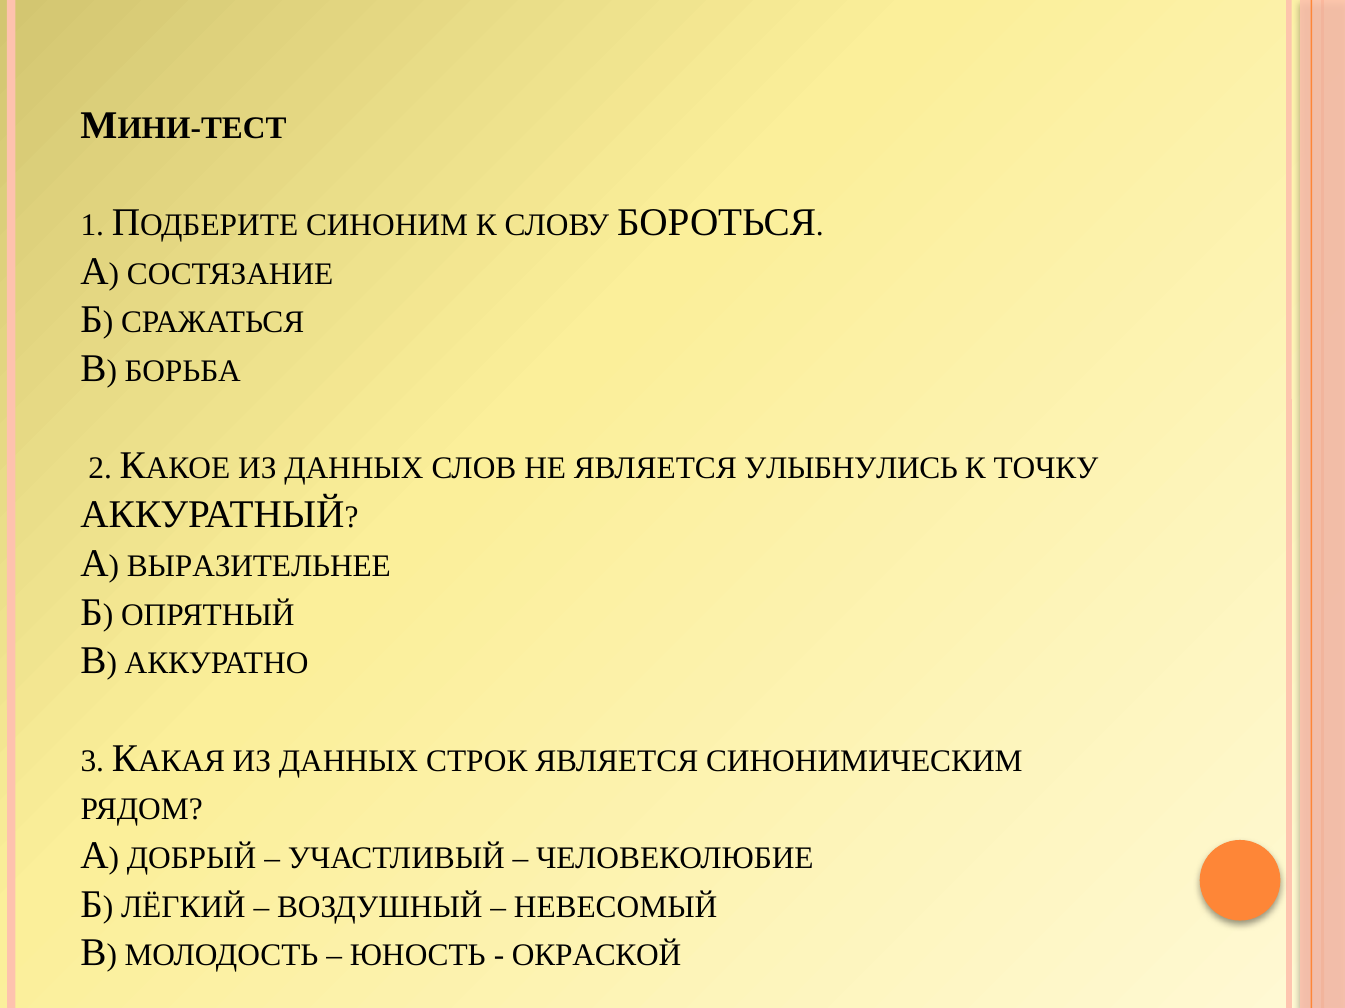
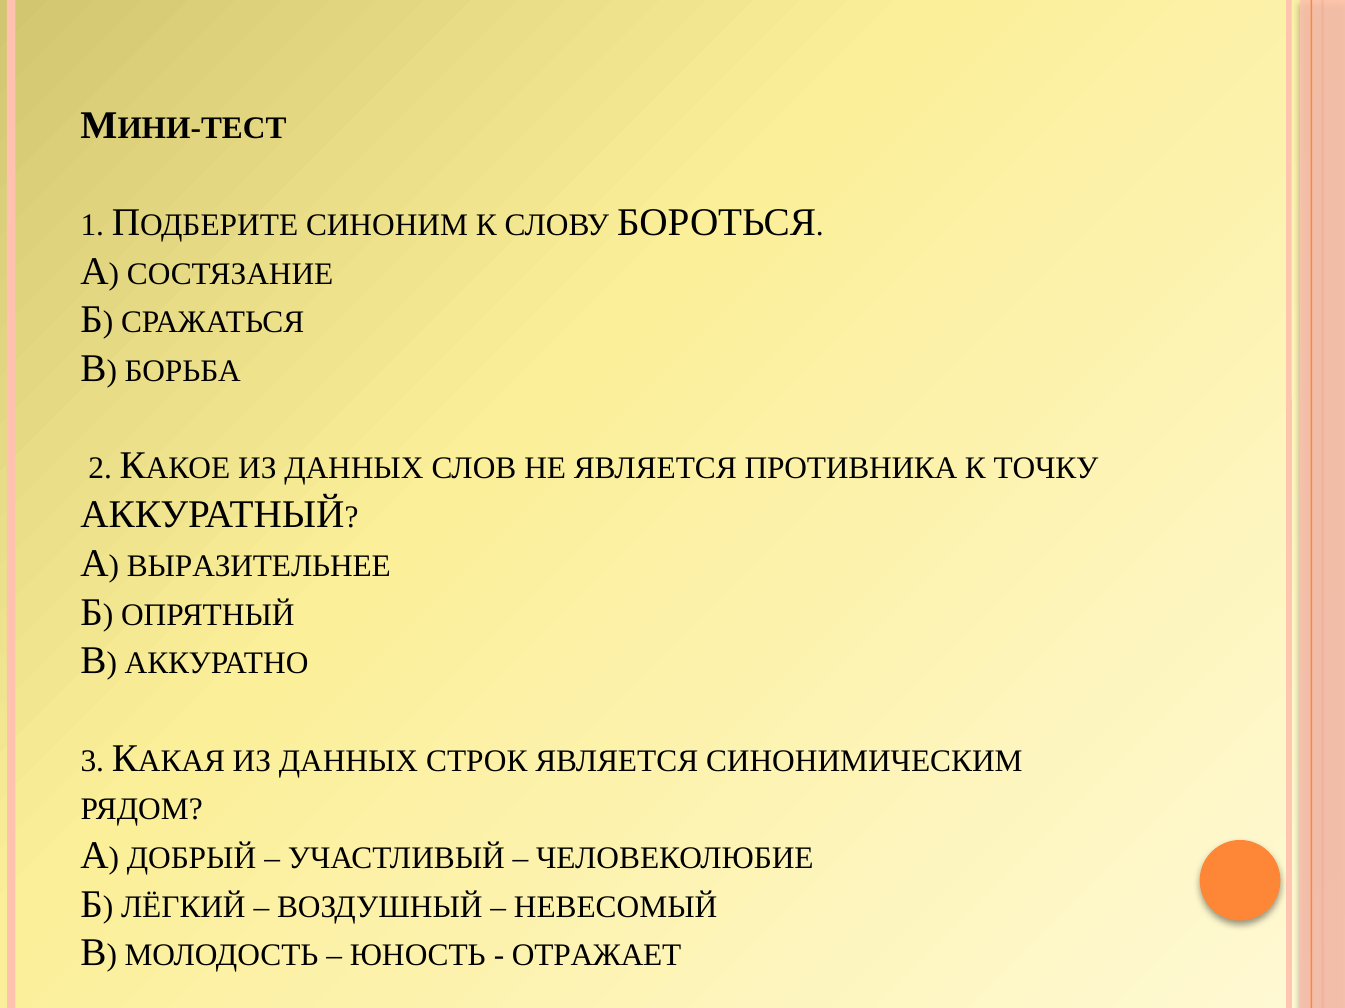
УЛЫБНУЛИСЬ: УЛЫБНУЛИСЬ -> ПРОТИВНИКА (851, 469)
ОКРАСКОЙ: ОКРАСКОЙ -> ОТРАЖАЕТ (597, 956)
